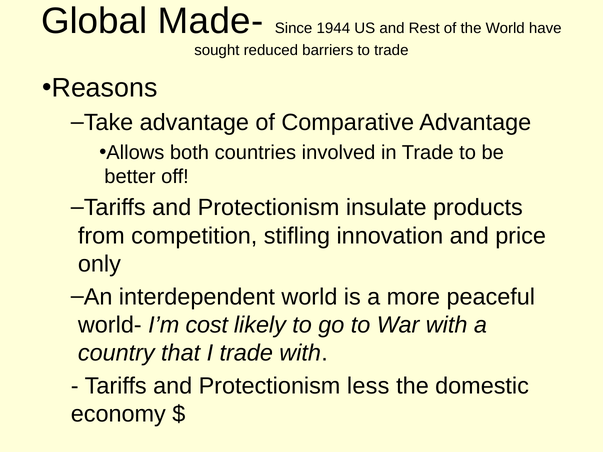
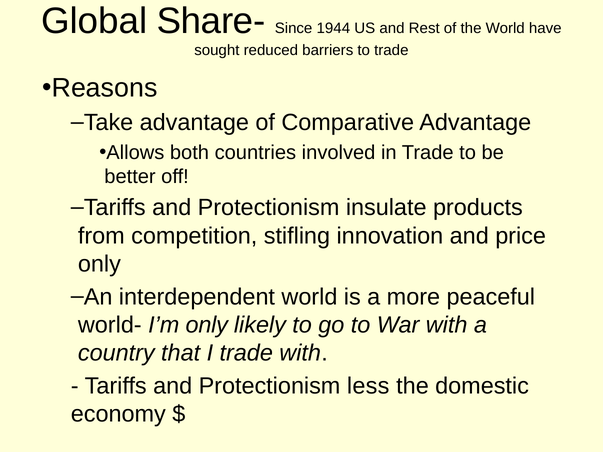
Made-: Made- -> Share- (211, 21)
I’m cost: cost -> only (207, 325)
